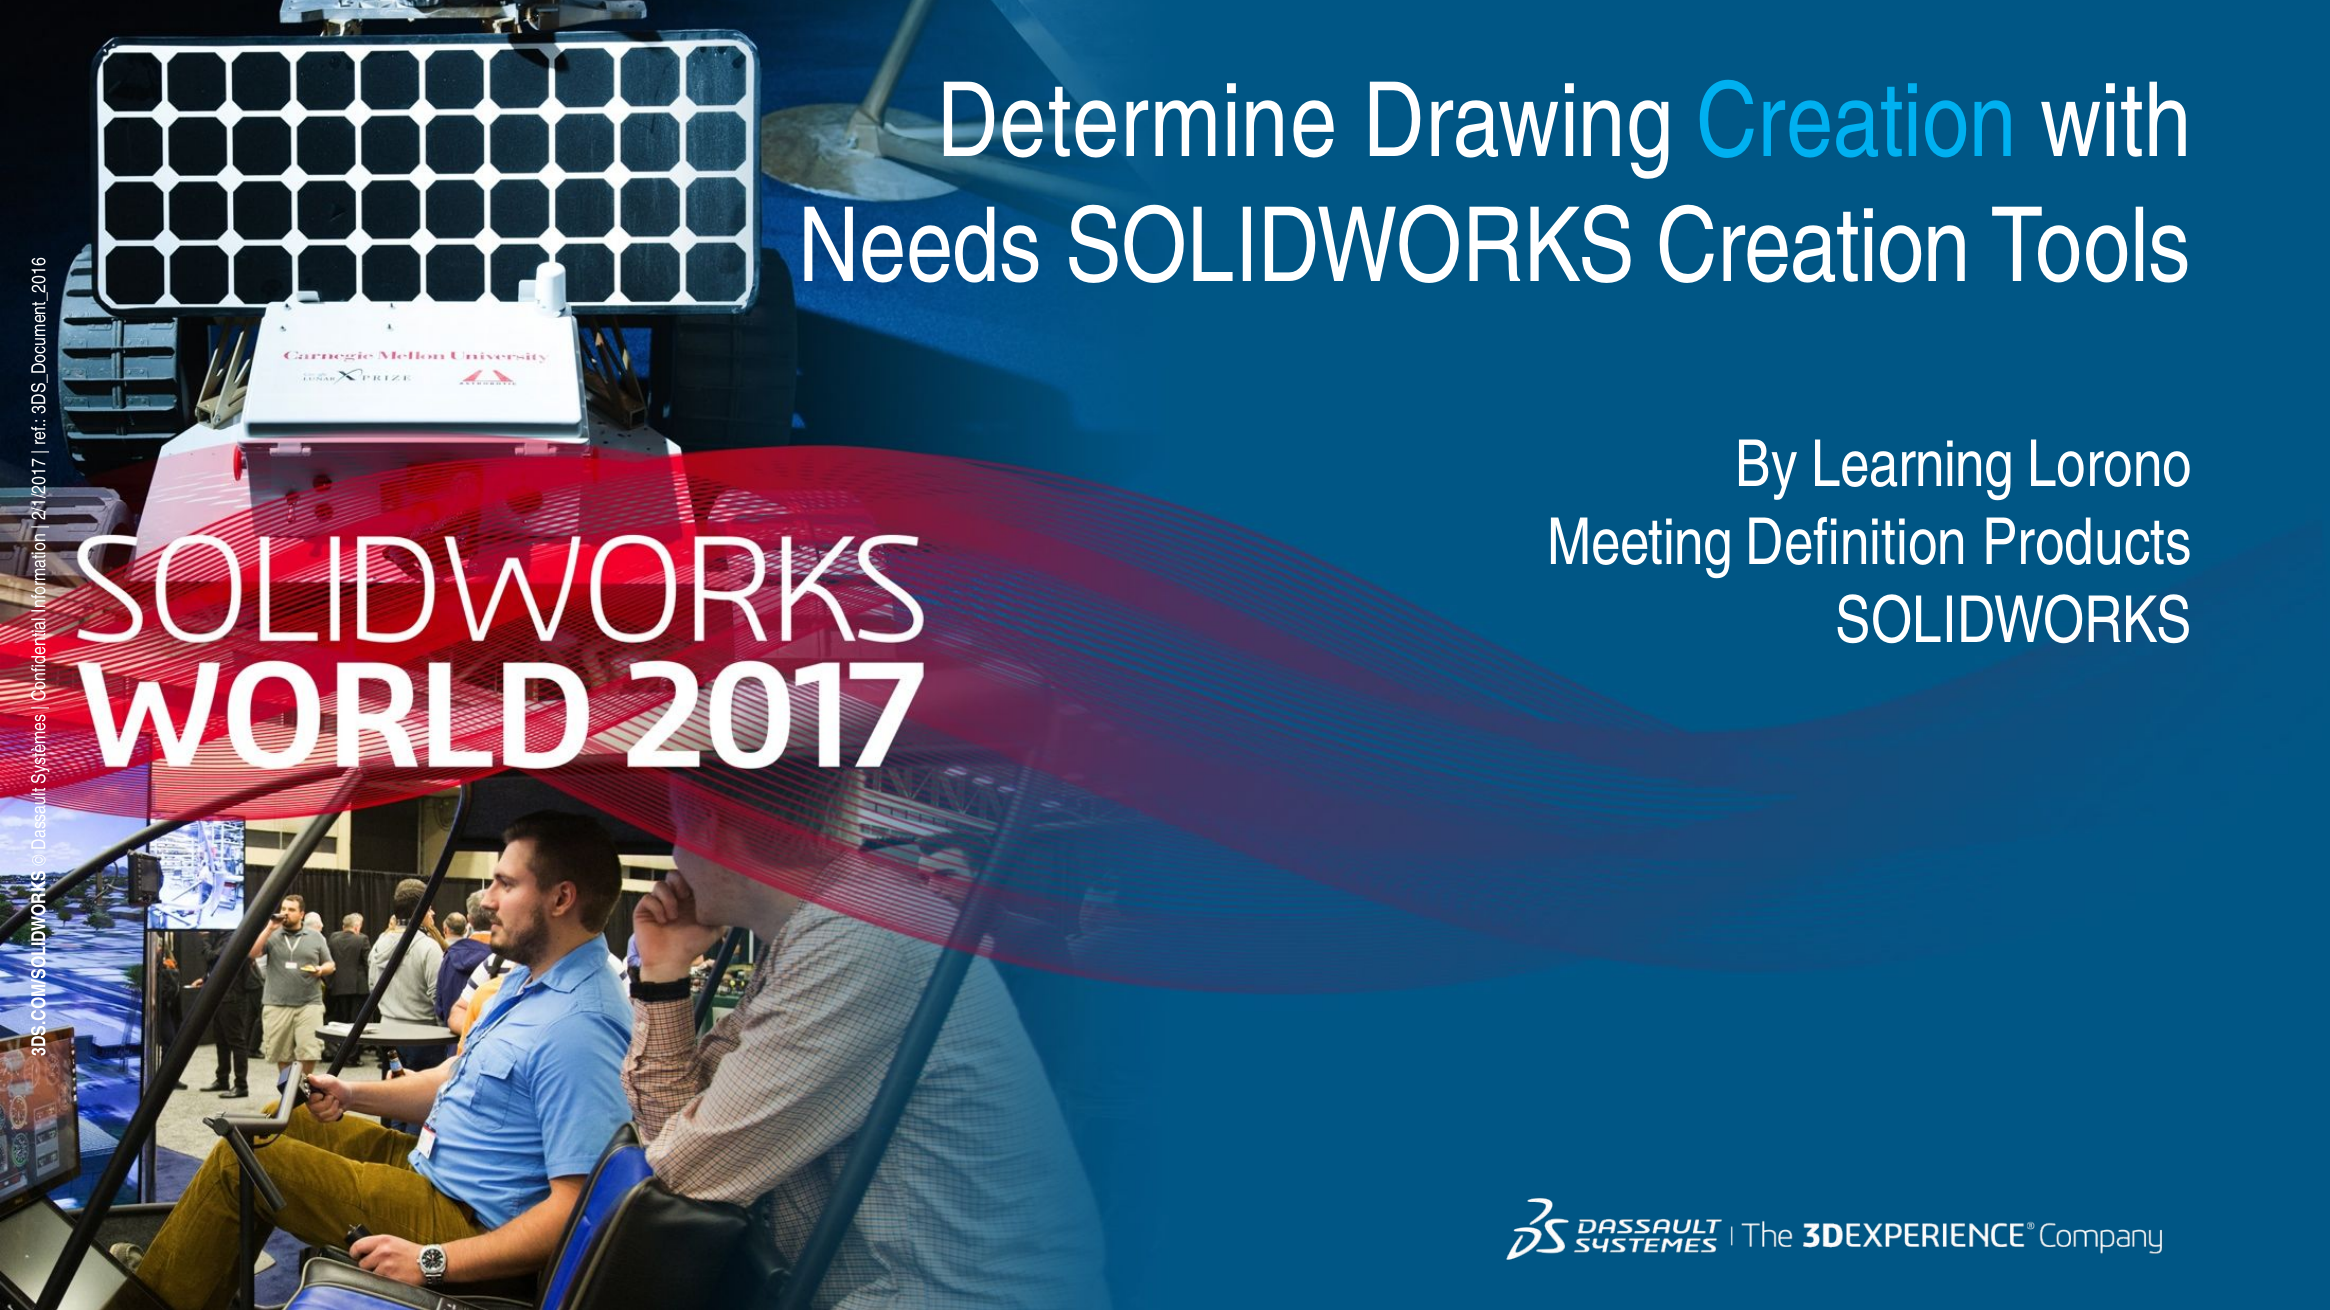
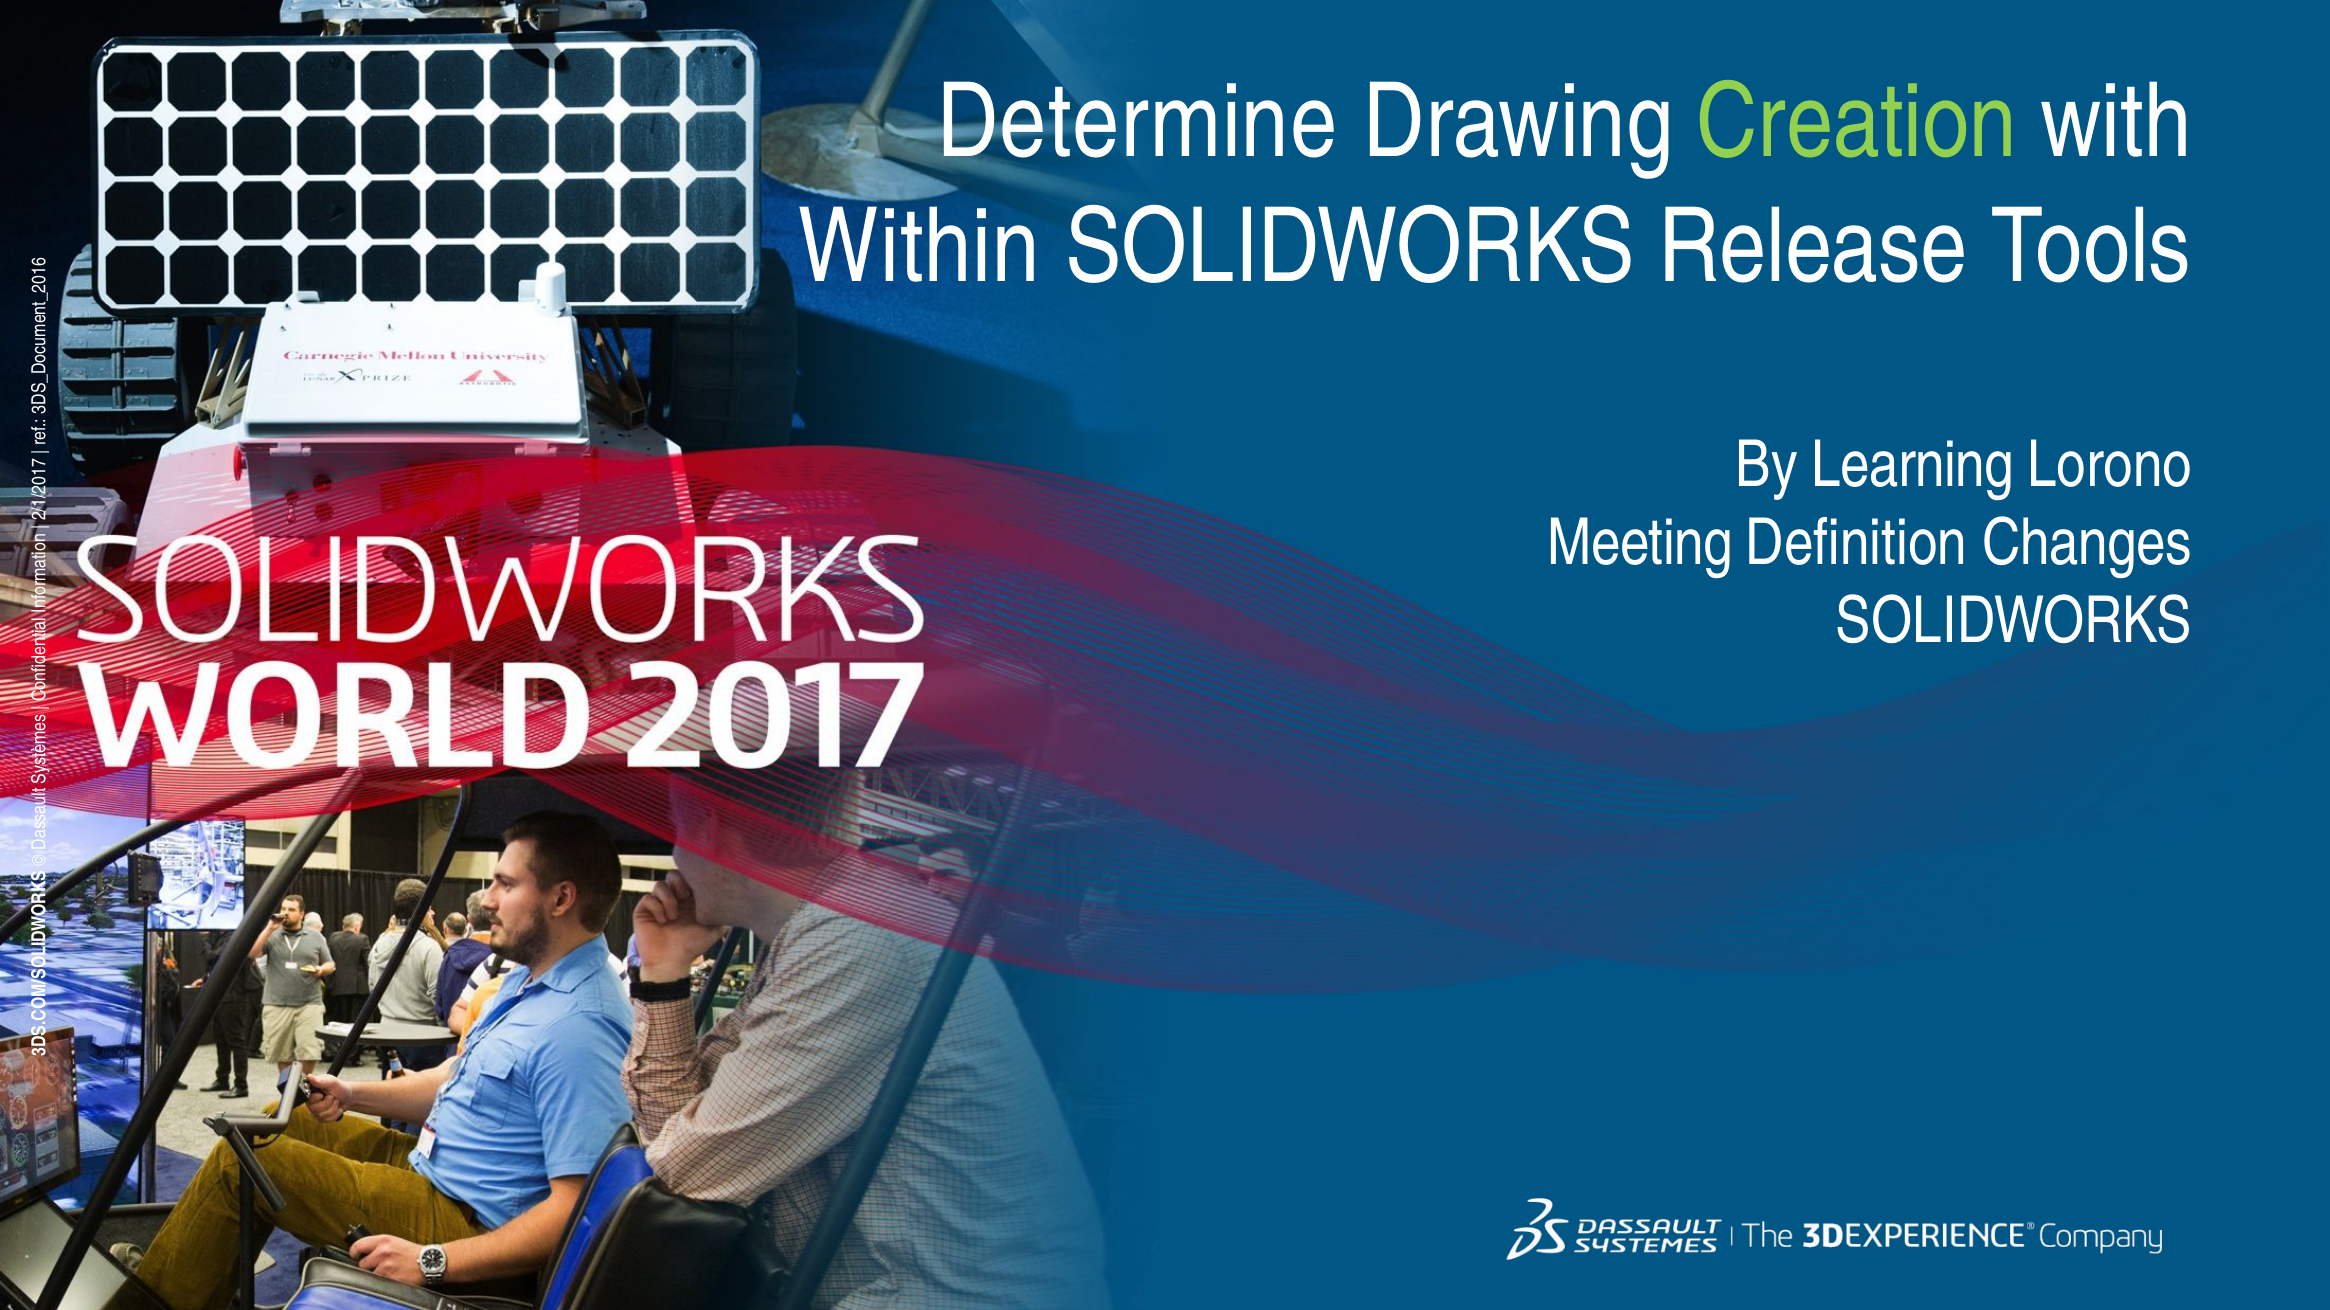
Creation colour: light blue -> light green (1857, 123)
Needs: Needs -> Within (920, 247)
SOLIDWORKS Creation: Creation -> Release (1813, 247)
Products: Products -> Changes (2087, 543)
